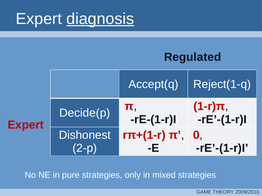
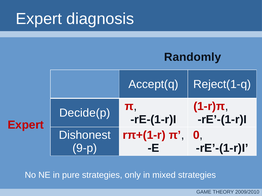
diagnosis underline: present -> none (100, 19)
Regulated: Regulated -> Randomly (193, 57)
2-p: 2-p -> 9-p (85, 148)
